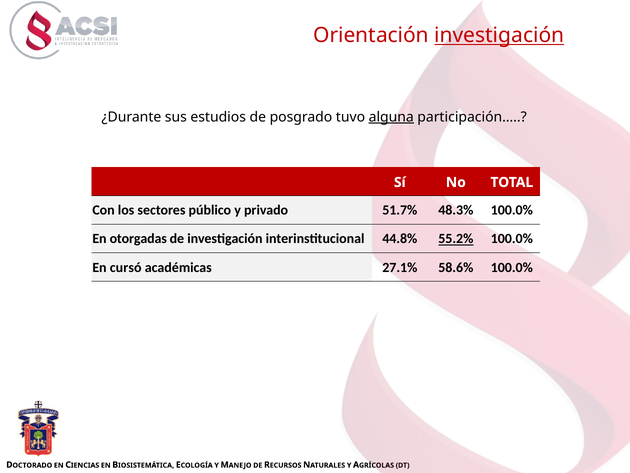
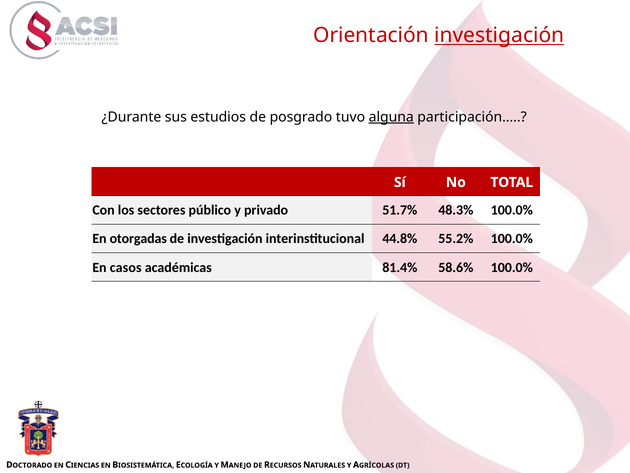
55.2% underline: present -> none (456, 239)
cursó: cursó -> casos (126, 267)
27.1%: 27.1% -> 81.4% (400, 267)
